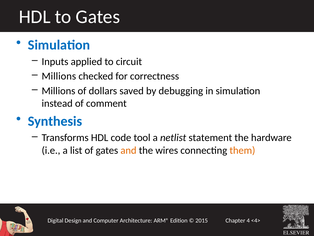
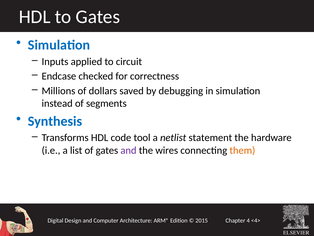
Millions: Millions -> Endcase (59, 76)
comment: comment -> segments (106, 103)
and colour: orange -> purple (128, 150)
